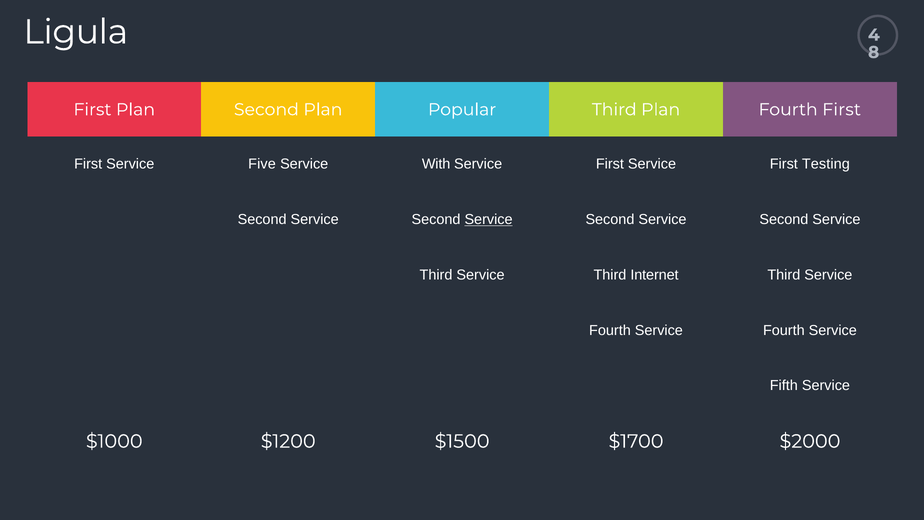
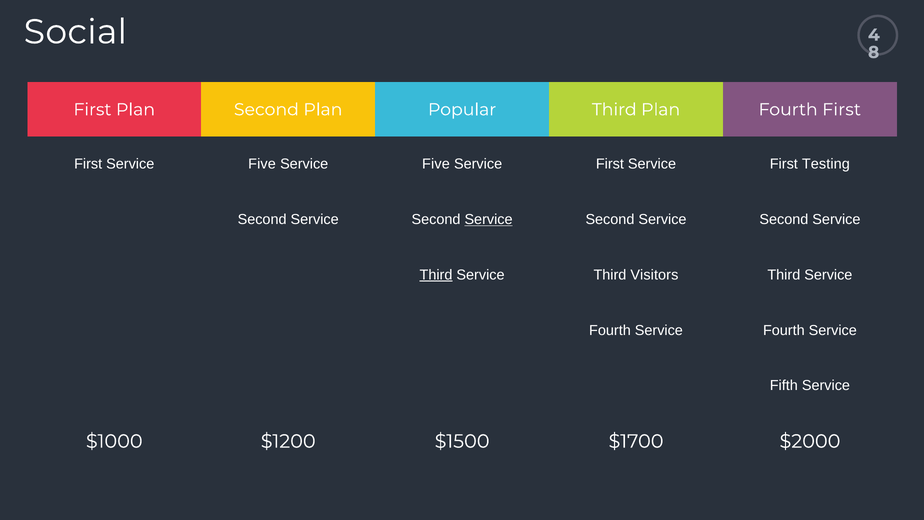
Ligula: Ligula -> Social (75, 32)
With: With -> Five (436, 164)
Third underline: none -> present (436, 275)
Internet: Internet -> Visitors (654, 275)
